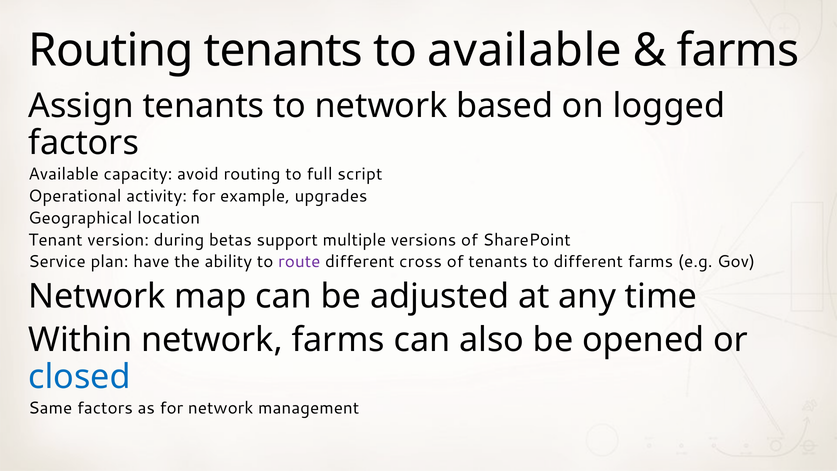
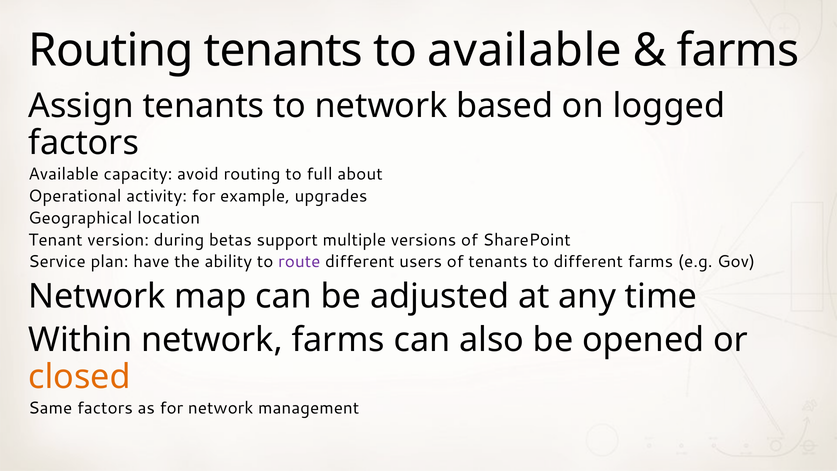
script: script -> about (360, 174)
cross: cross -> users (421, 262)
closed colour: blue -> orange (80, 377)
